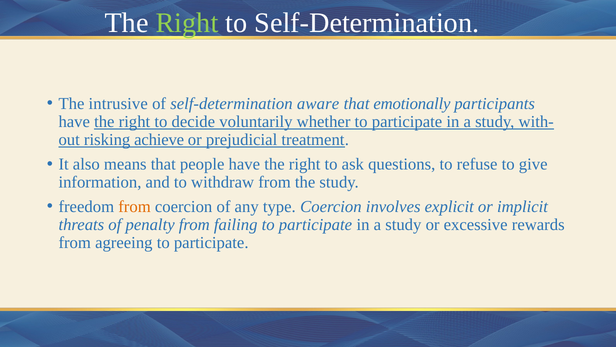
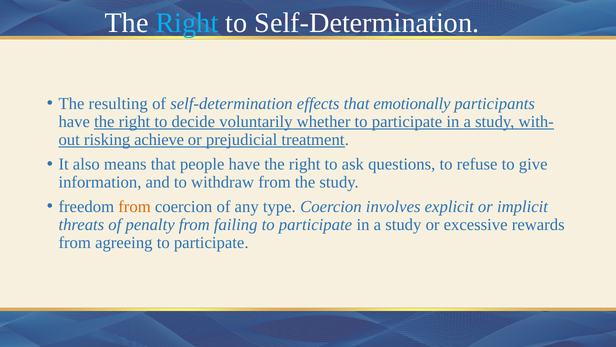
Right colour: light green -> light blue (187, 23)
intrusive: intrusive -> resulting (118, 103)
aware: aware -> effects (318, 103)
